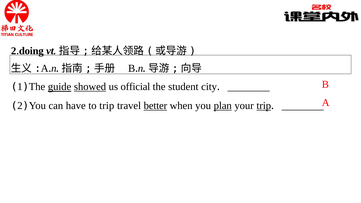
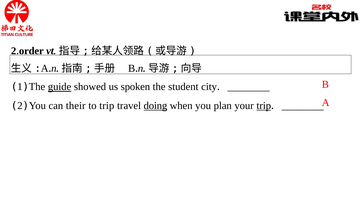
doing: doing -> order (31, 51)
showed underline: present -> none (90, 87)
official: official -> spoken (135, 87)
have: have -> their (76, 106)
better: better -> doing (155, 106)
plan underline: present -> none (223, 106)
